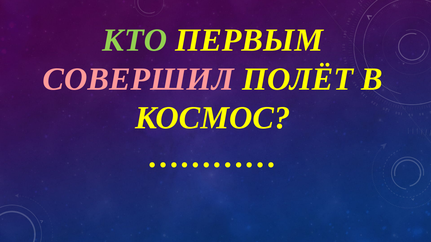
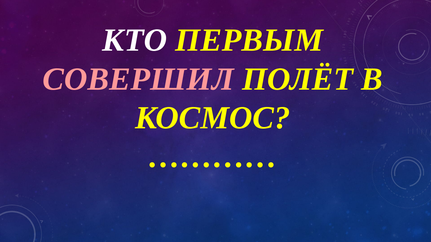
КТО colour: light green -> white (135, 40)
